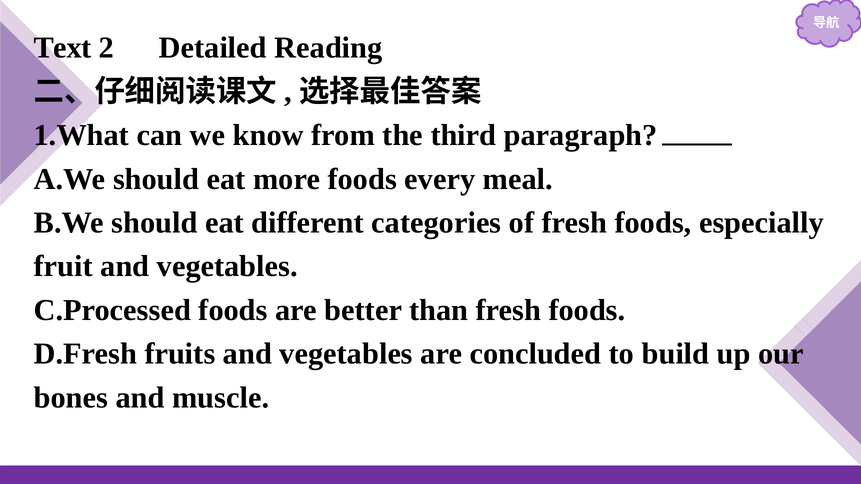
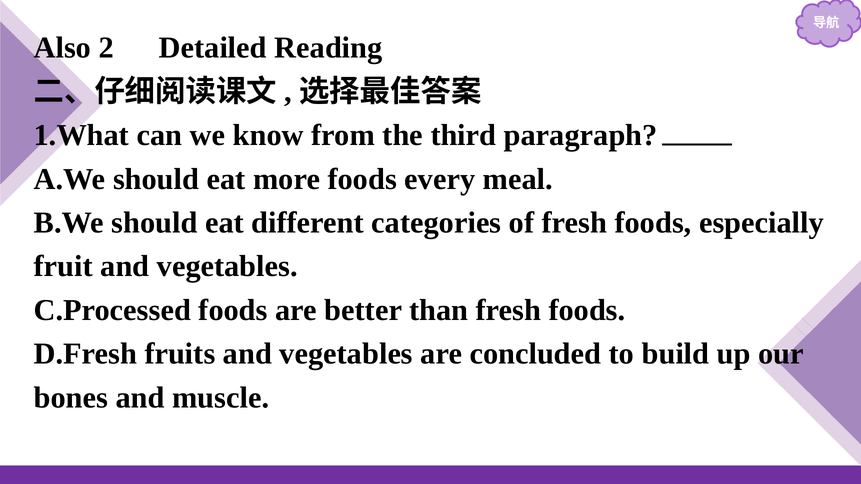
Text: Text -> Also (62, 48)
